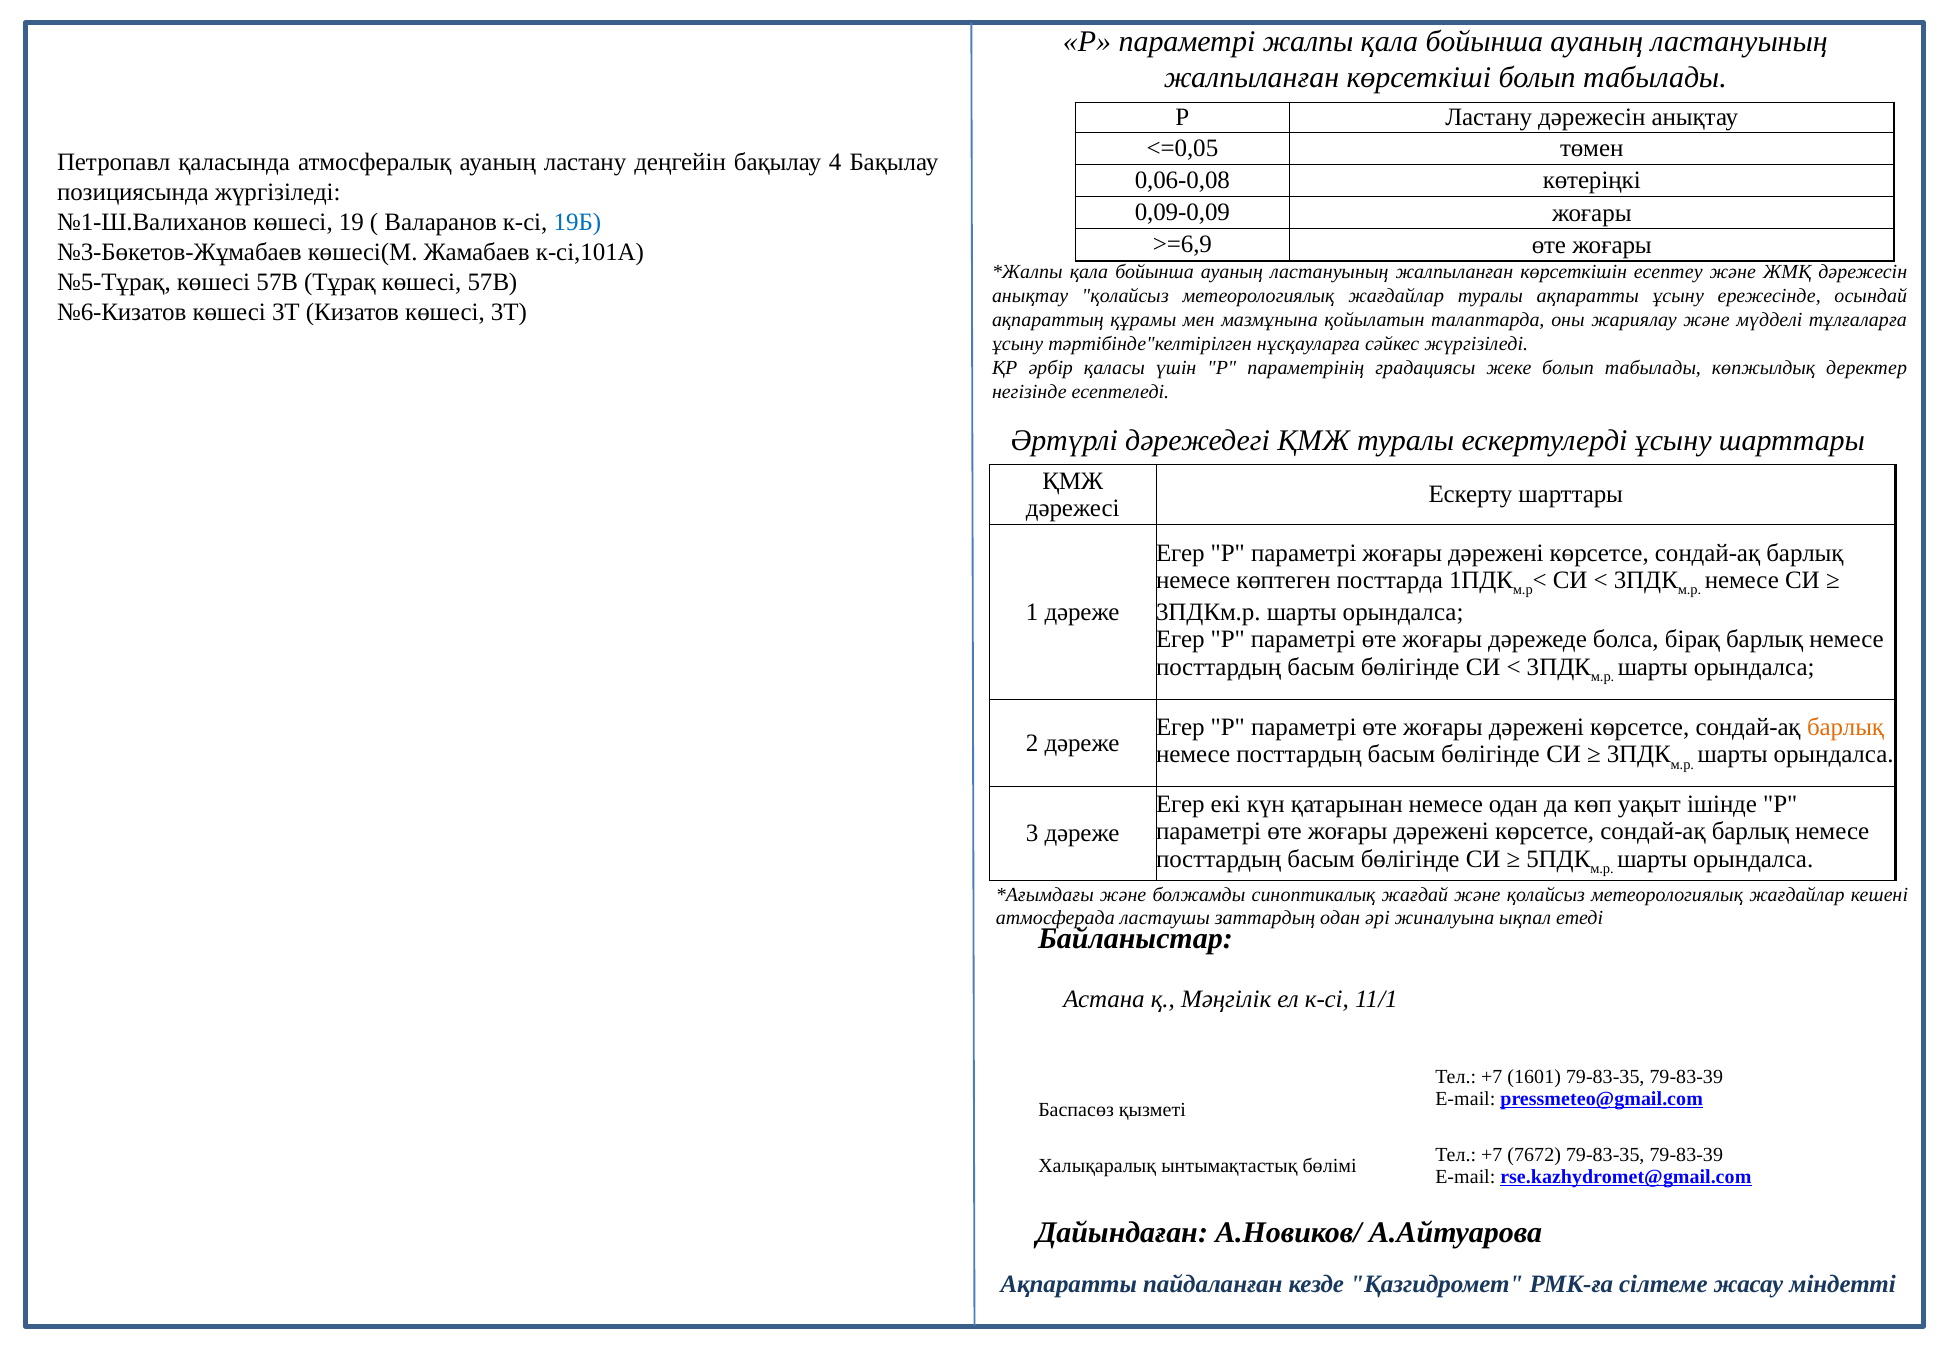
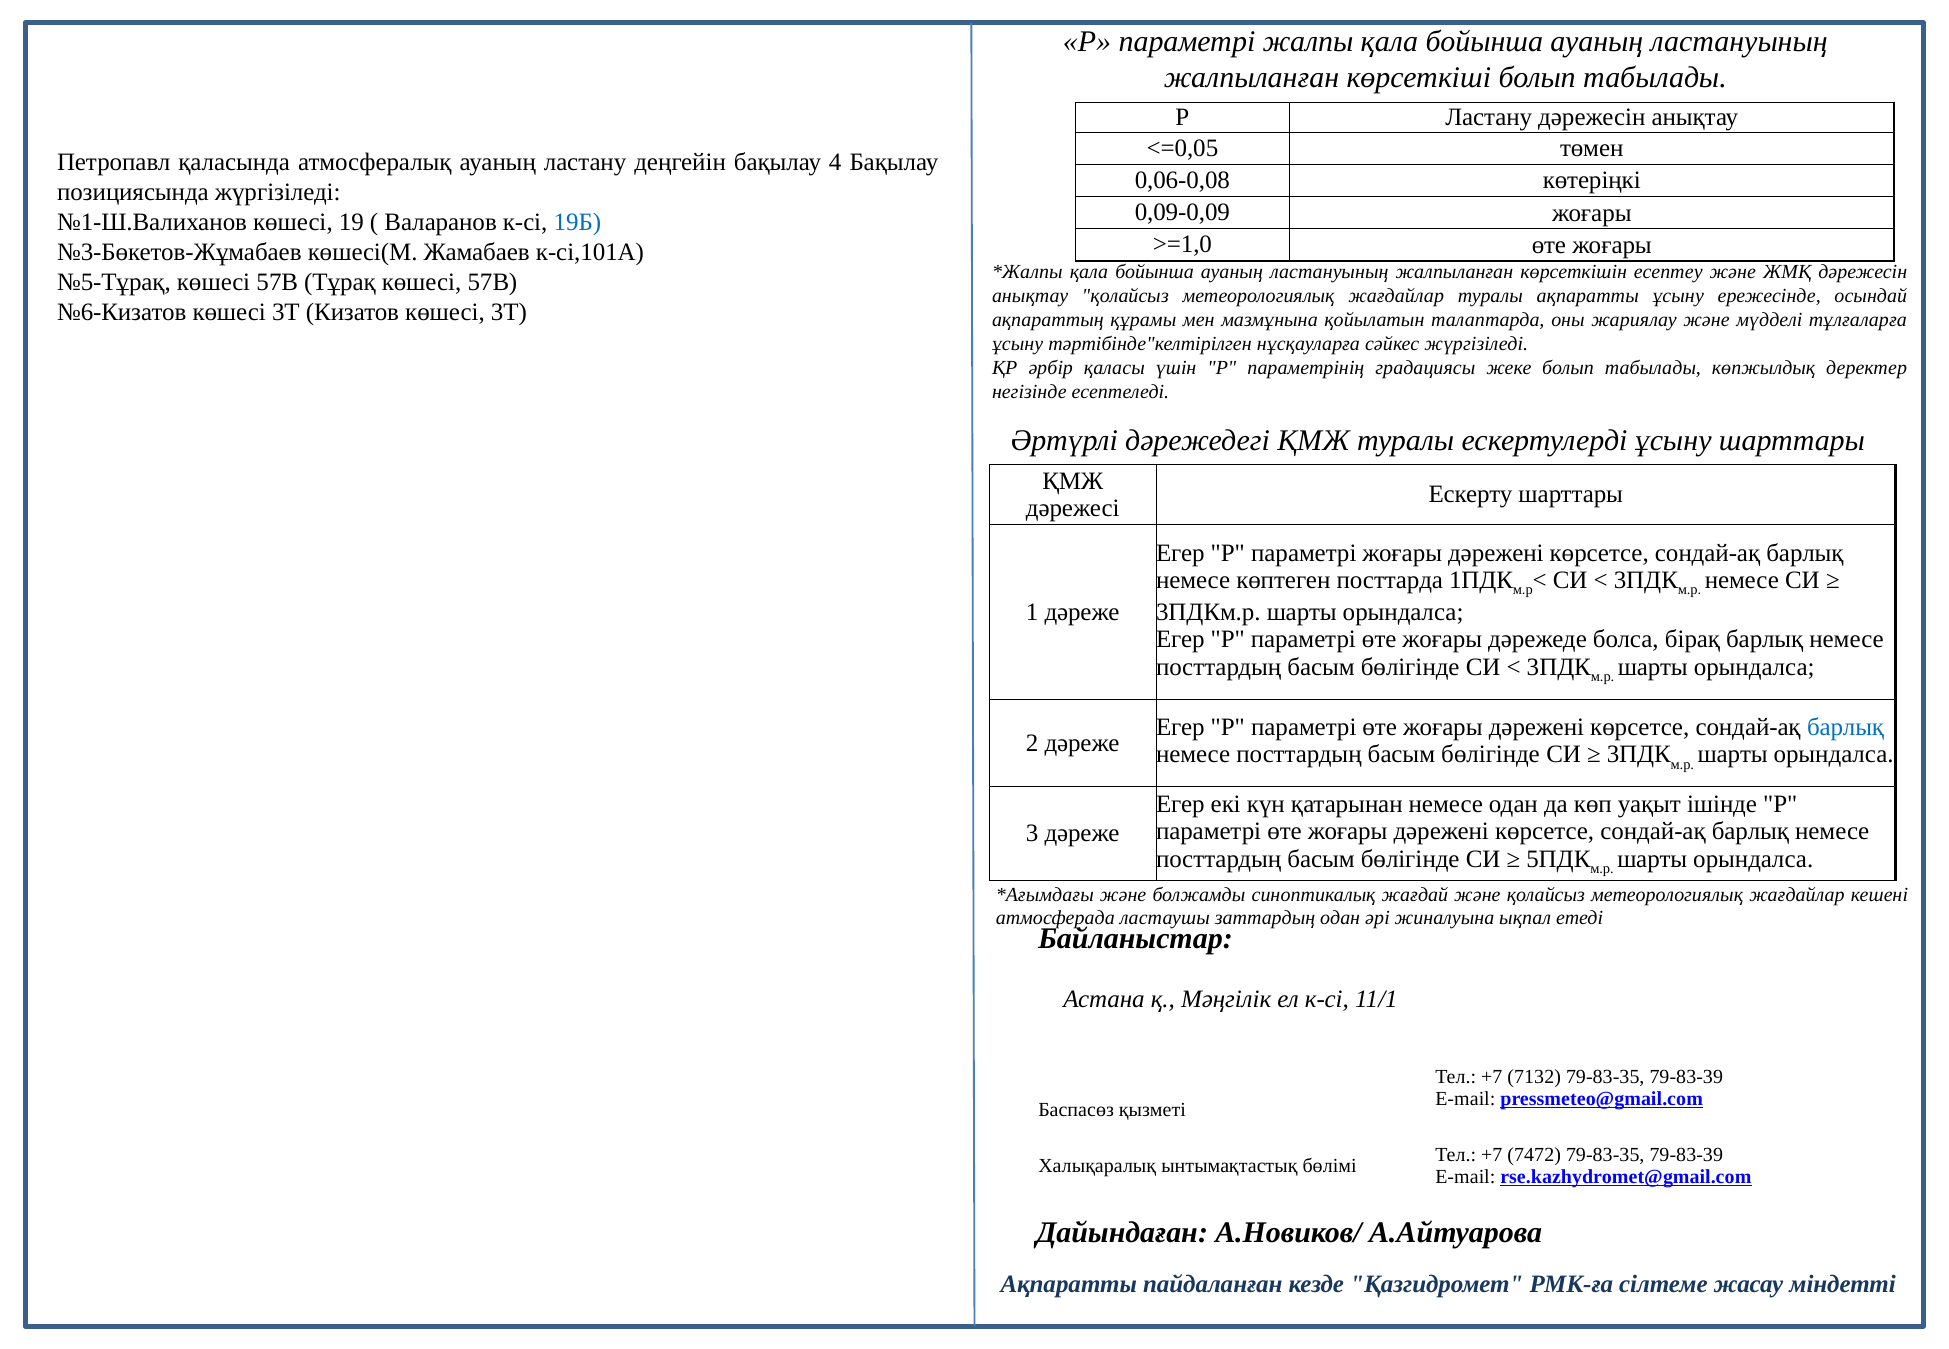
>=6,9: >=6,9 -> >=1,0 (1182, 245)
барлық colour: orange -> blue (1846, 727)
1601: 1601 -> 7132 (1534, 1077)
7672: 7672 -> 7472 (1534, 1155)
